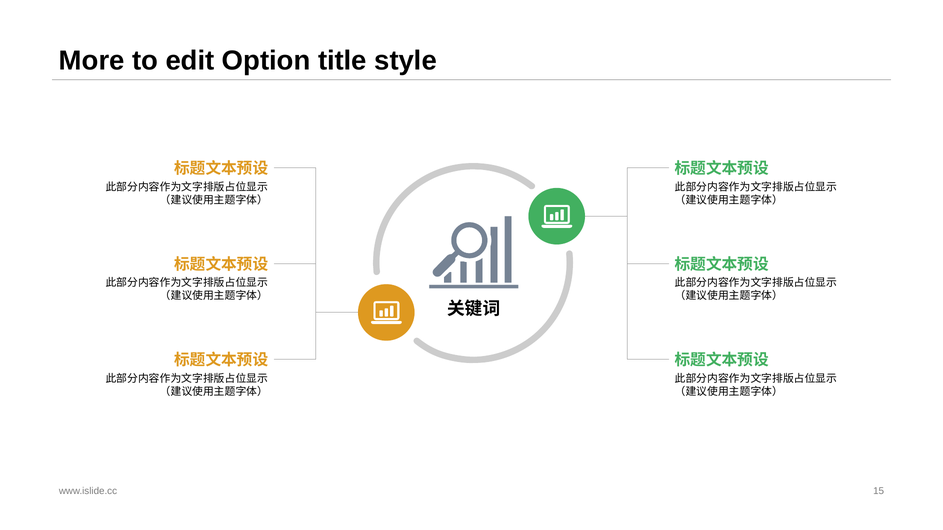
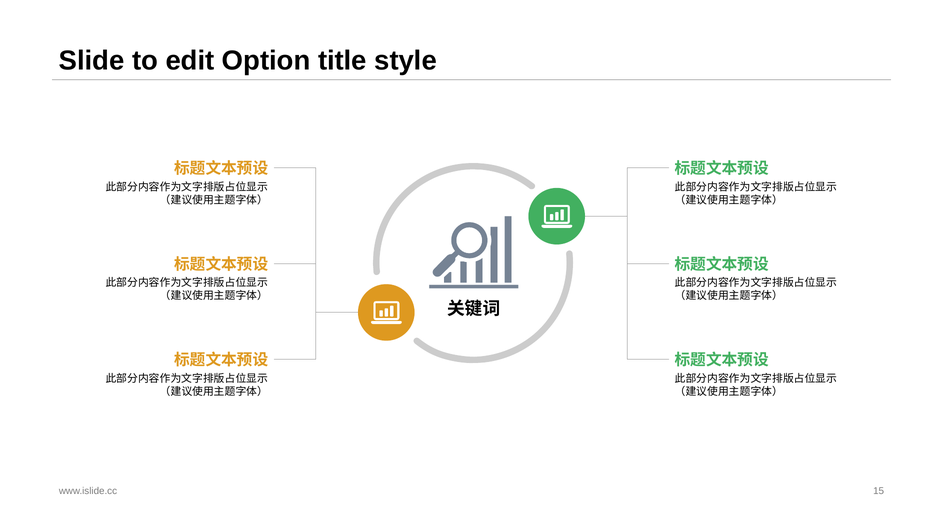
More: More -> Slide (92, 61)
